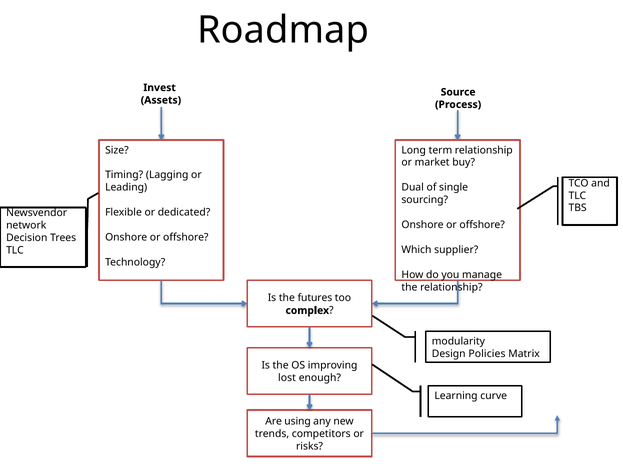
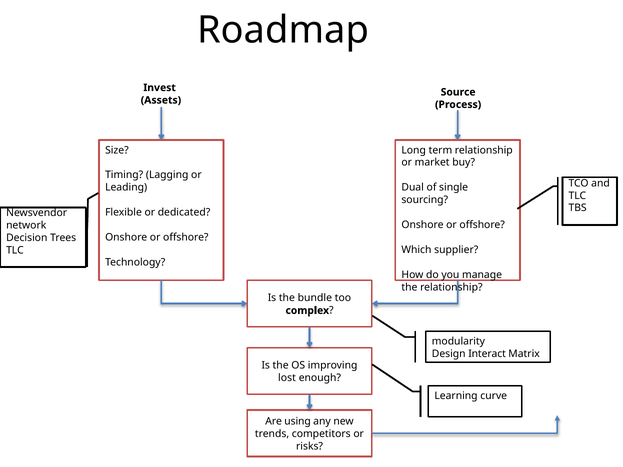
futures: futures -> bundle (315, 298)
Policies: Policies -> Interact (487, 354)
